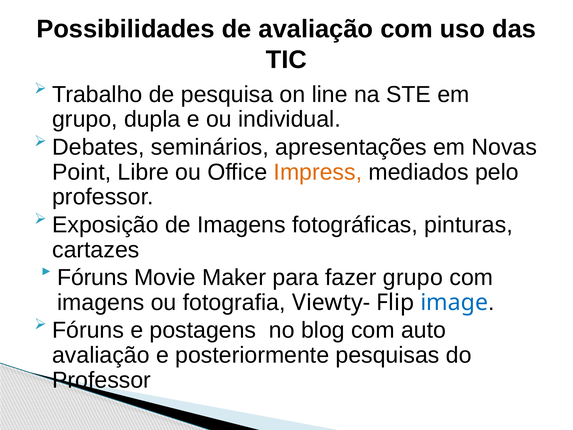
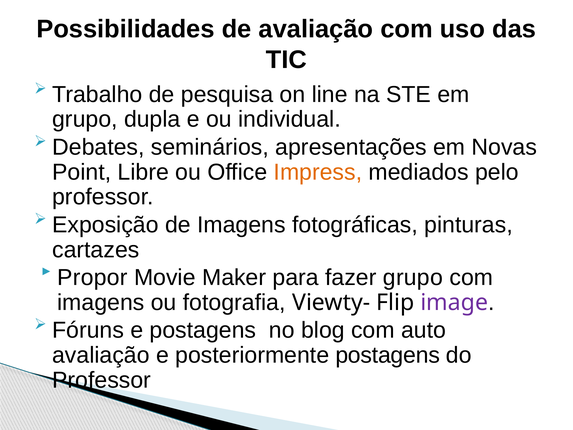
Fóruns: Fóruns -> Propor (92, 277)
image colour: blue -> purple (454, 302)
posteriormente pesquisas: pesquisas -> postagens (388, 355)
